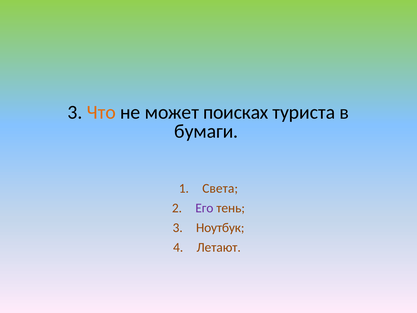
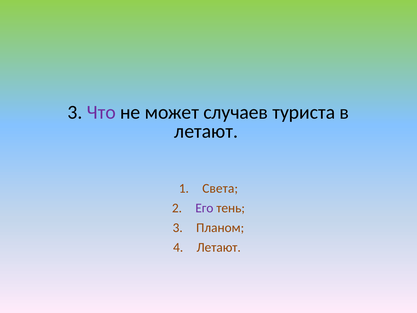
Что colour: orange -> purple (101, 112)
поисках: поисках -> случаев (236, 112)
бумаги: бумаги -> летают (206, 131)
Ноутбук: Ноутбук -> Планом (220, 228)
